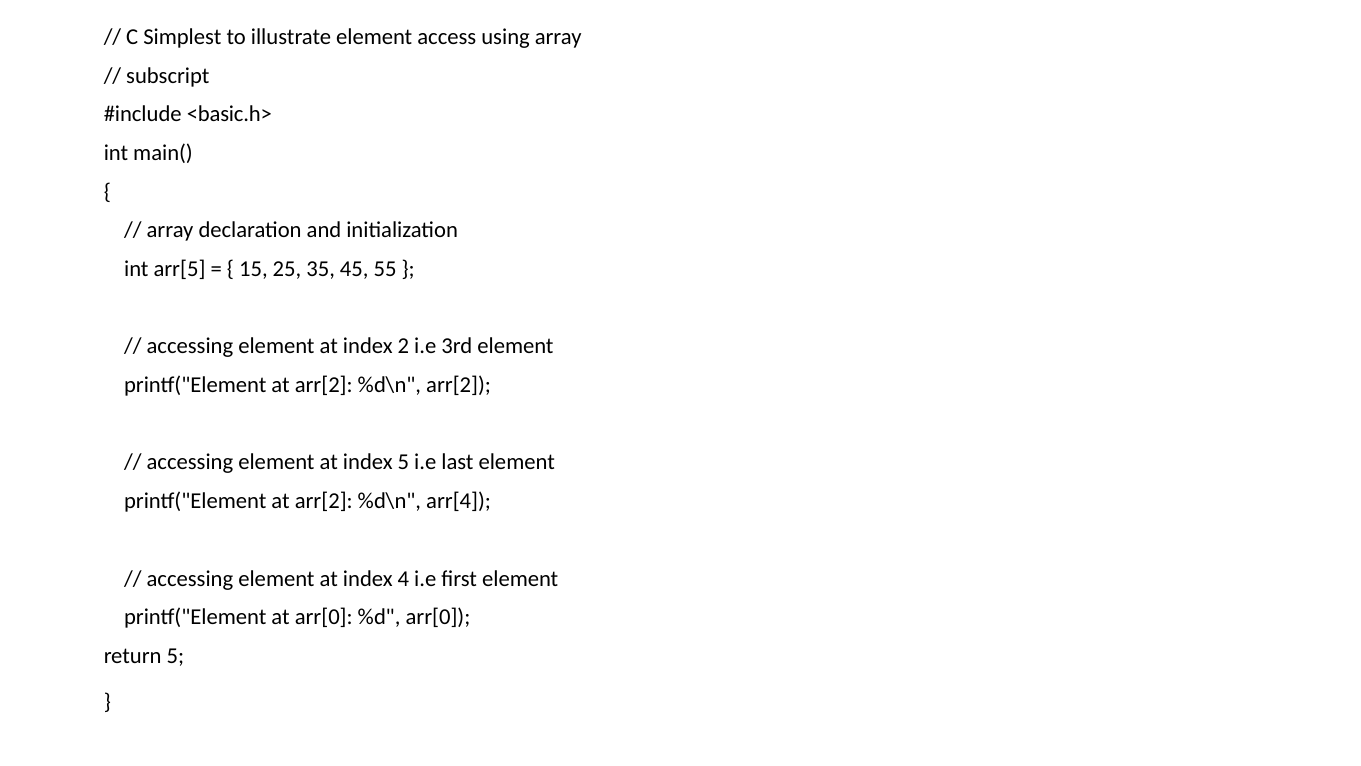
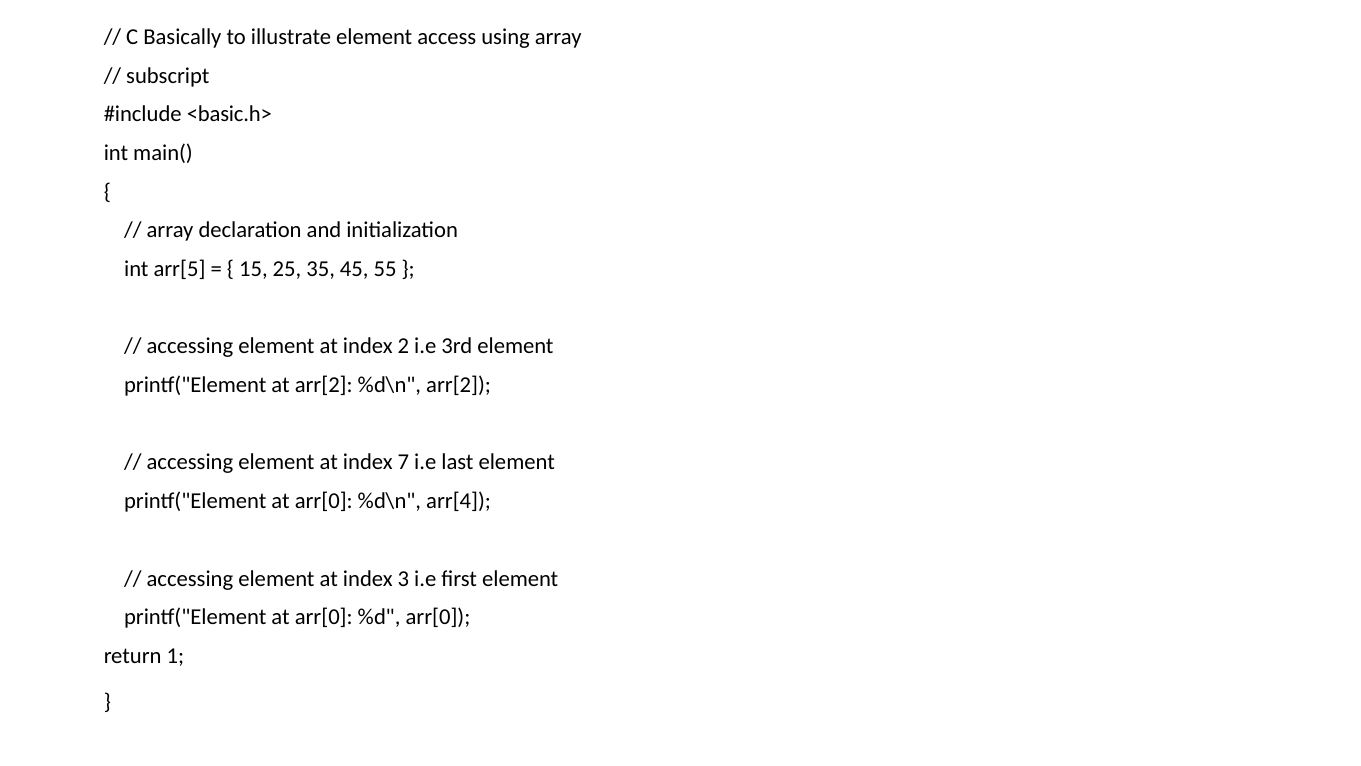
Simplest: Simplest -> Basically (182, 37)
index 5: 5 -> 7 (403, 462)
arr[2: arr[2 -> arr[0 (324, 501)
4: 4 -> 3 (403, 578)
return 5: 5 -> 1 (175, 656)
